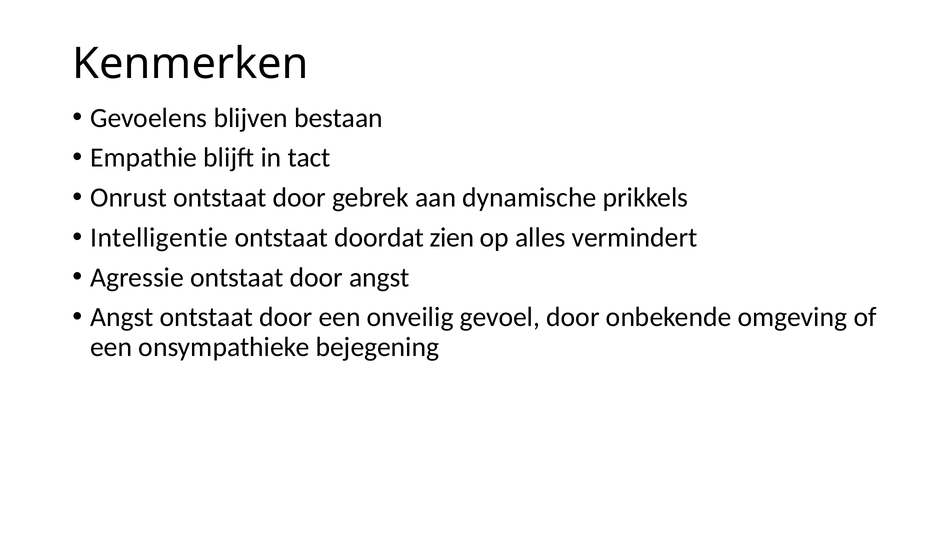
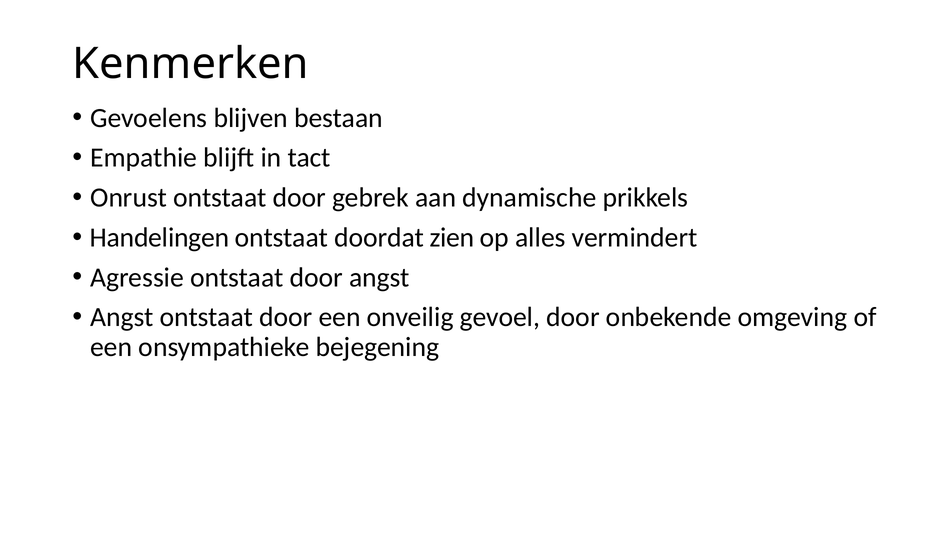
Intelligentie: Intelligentie -> Handelingen (160, 237)
